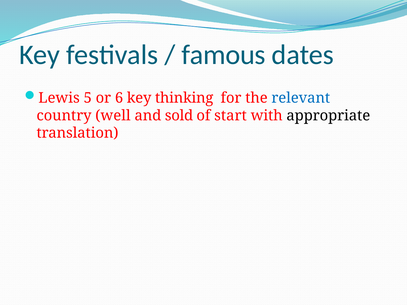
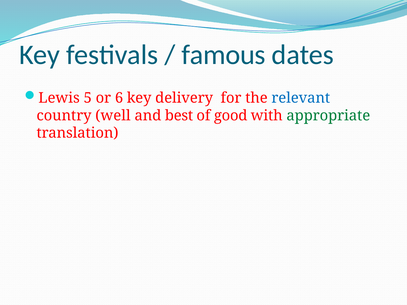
thinking: thinking -> delivery (184, 98)
sold: sold -> best (179, 116)
start: start -> good (231, 116)
appropriate colour: black -> green (328, 116)
